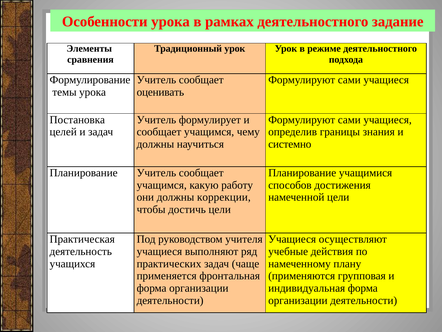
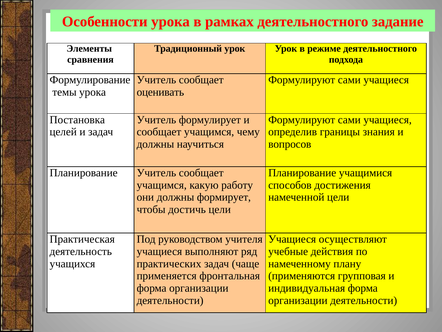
системно: системно -> вопросов (290, 144)
коррекции: коррекции -> формирует (224, 197)
